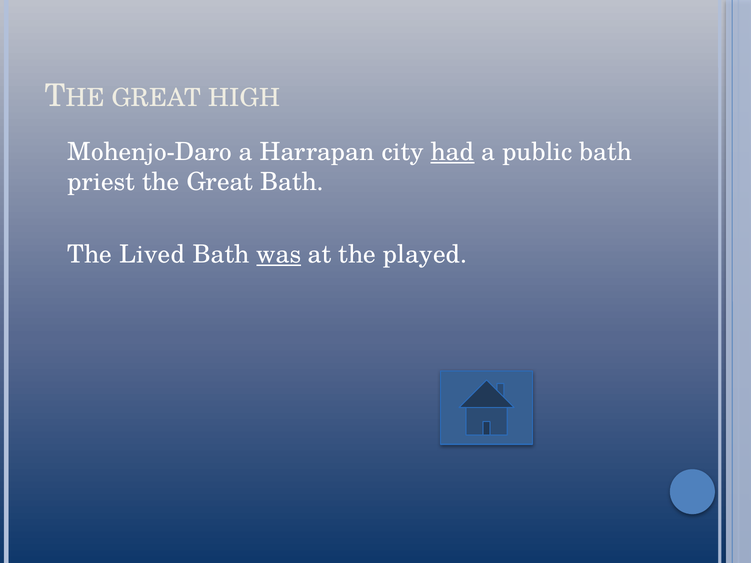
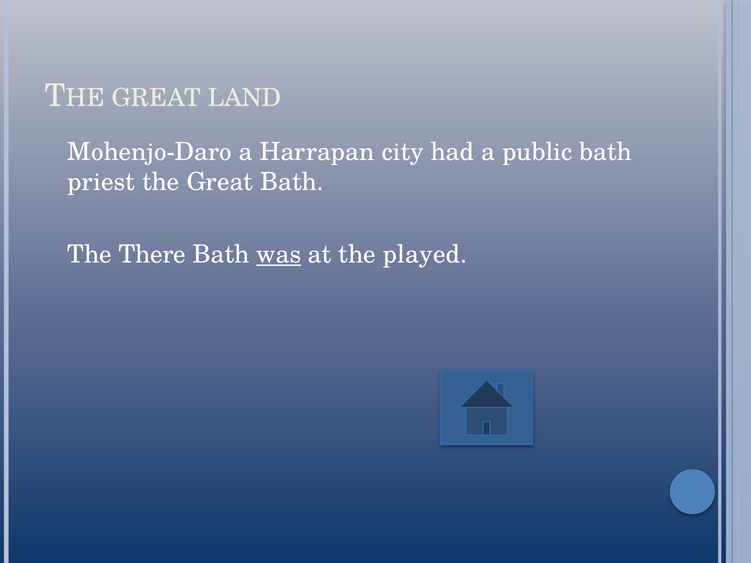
HIGH: HIGH -> LAND (245, 98)
had underline: present -> none (452, 152)
Lived: Lived -> There (152, 255)
